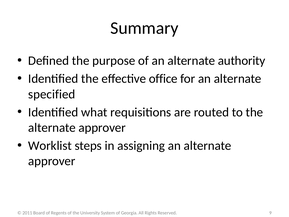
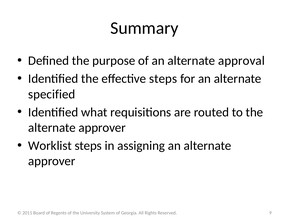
authority: authority -> approval (241, 61)
effective office: office -> steps (163, 79)
